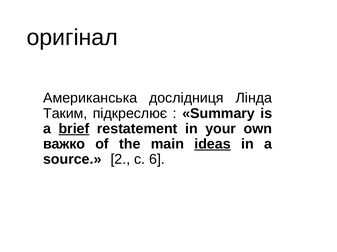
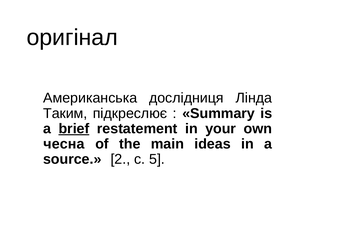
важко: важко -> чесна (64, 144)
ideas underline: present -> none (213, 144)
6: 6 -> 5 (157, 160)
